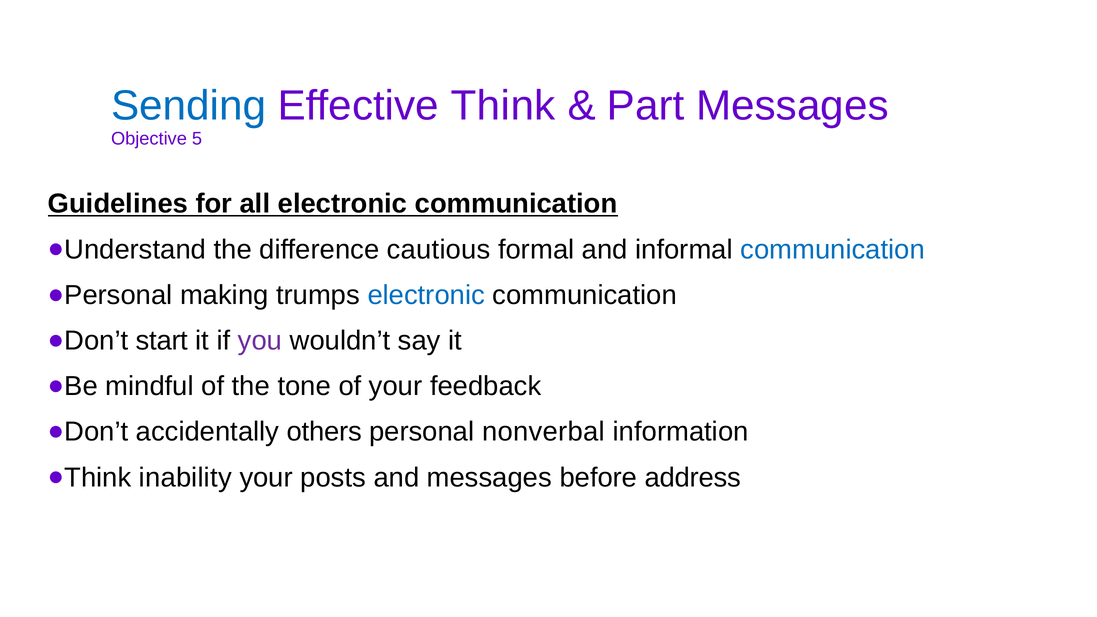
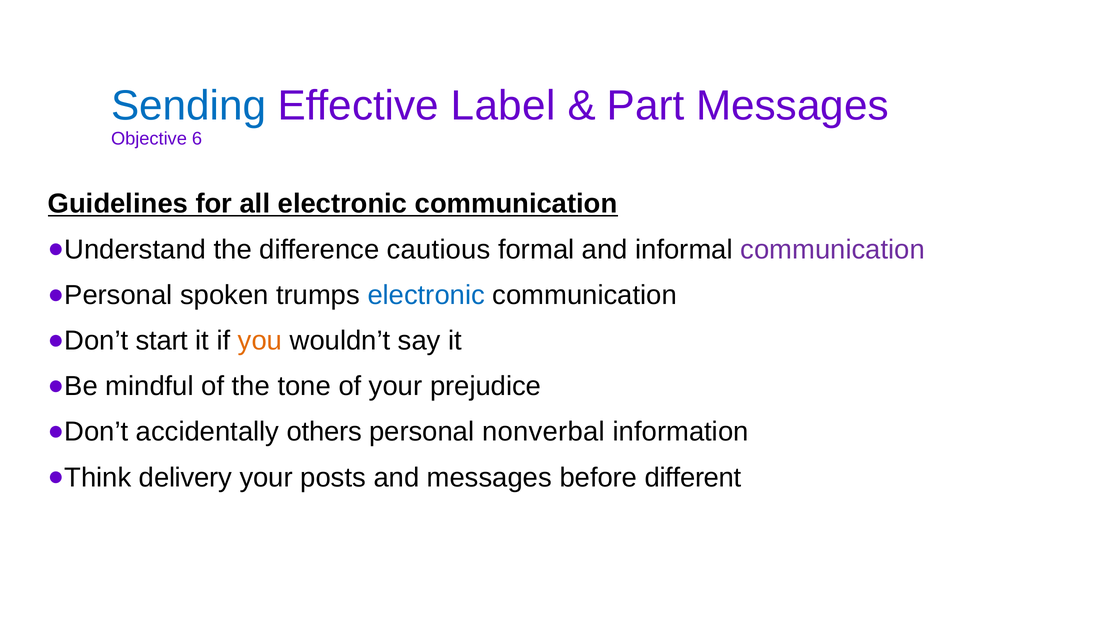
Think: Think -> Label (503, 106)
5: 5 -> 6 (197, 139)
communication colour: blue -> purple (833, 249)
making: making -> spoken (224, 295)
you colour: purple -> orange (260, 341)
feedback: feedback -> prejudice (486, 386)
inability: inability -> delivery (186, 478)
address: address -> different (693, 478)
